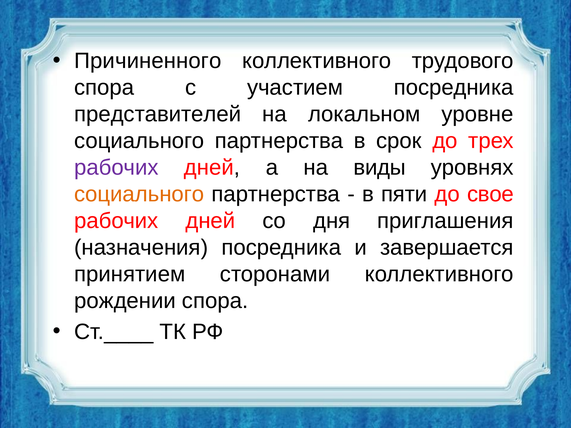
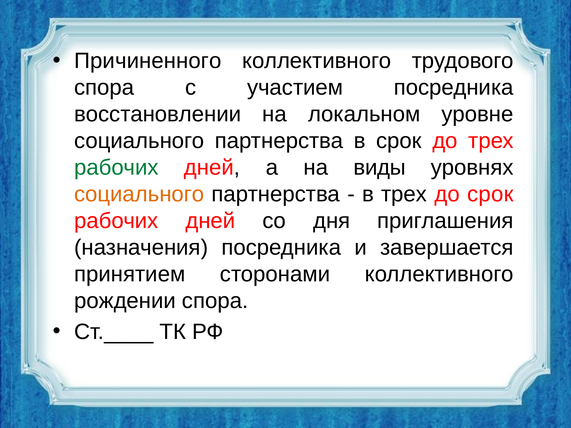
представителей: представителей -> восстановлении (158, 114)
рабочих colour: purple -> green (116, 168)
в пяти: пяти -> трех (404, 194)
до свое: свое -> срок (490, 194)
